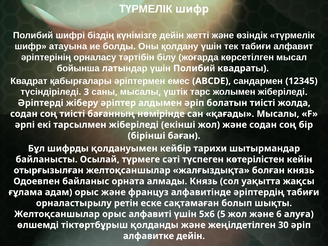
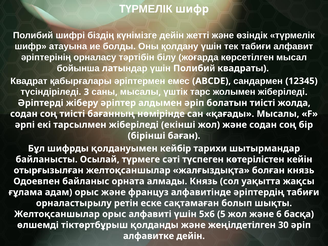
алуға: алуға -> басқа (299, 214)
